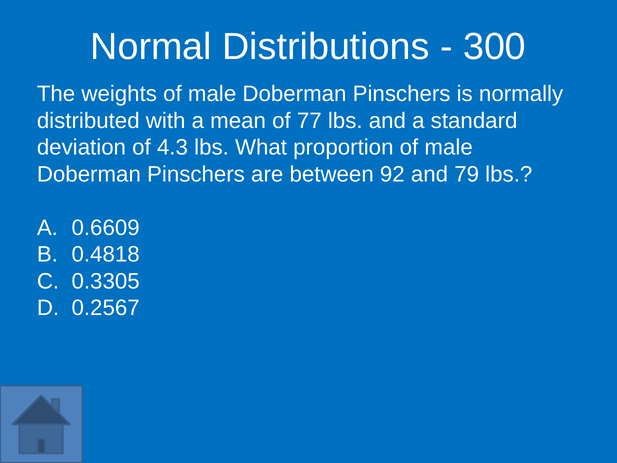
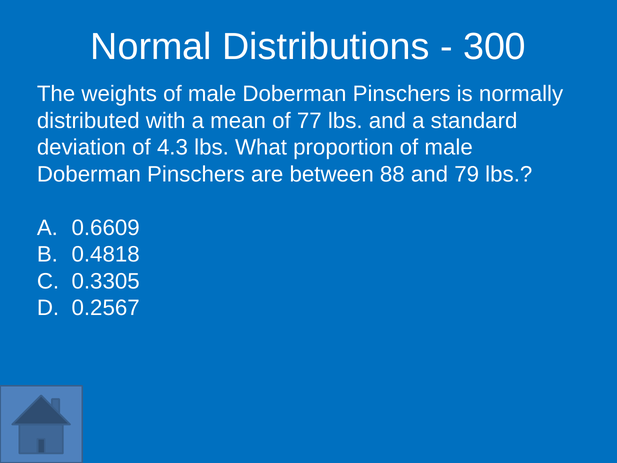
92: 92 -> 88 (392, 174)
